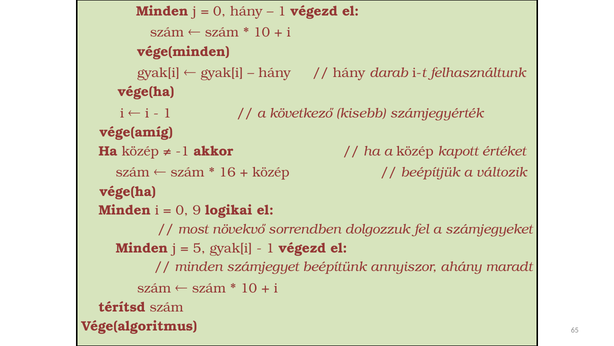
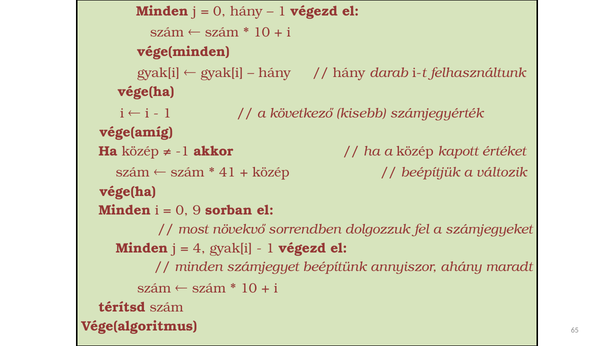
16: 16 -> 41 (227, 172)
logikai: logikai -> sorban (229, 210)
5: 5 -> 4 (199, 248)
